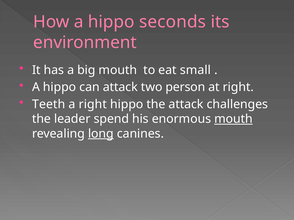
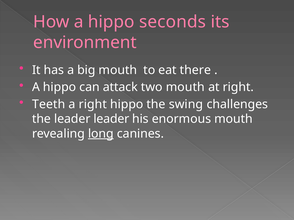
small: small -> there (195, 70)
two person: person -> mouth (185, 87)
the attack: attack -> swing (186, 104)
leader spend: spend -> leader (111, 119)
mouth underline: present -> none (233, 119)
